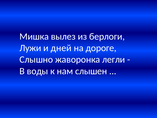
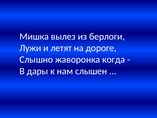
дней: дней -> летят (61, 48)
легли: легли -> когда (114, 59)
воды: воды -> дары (37, 71)
